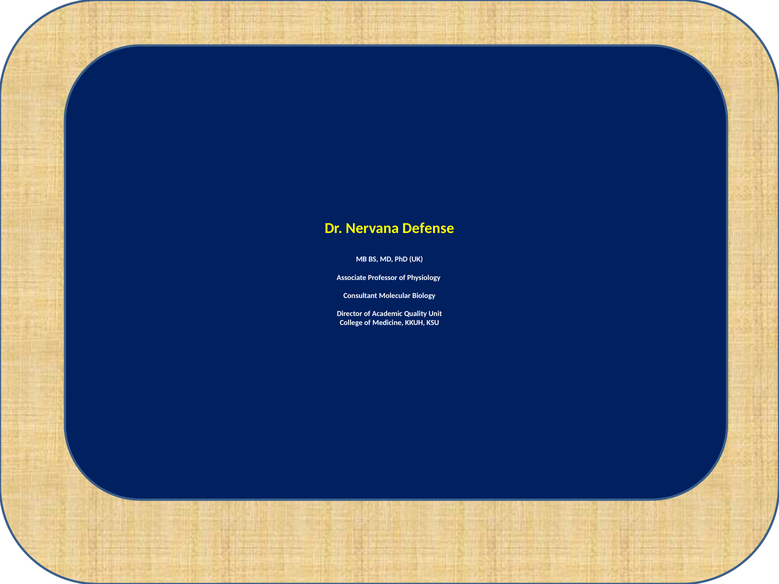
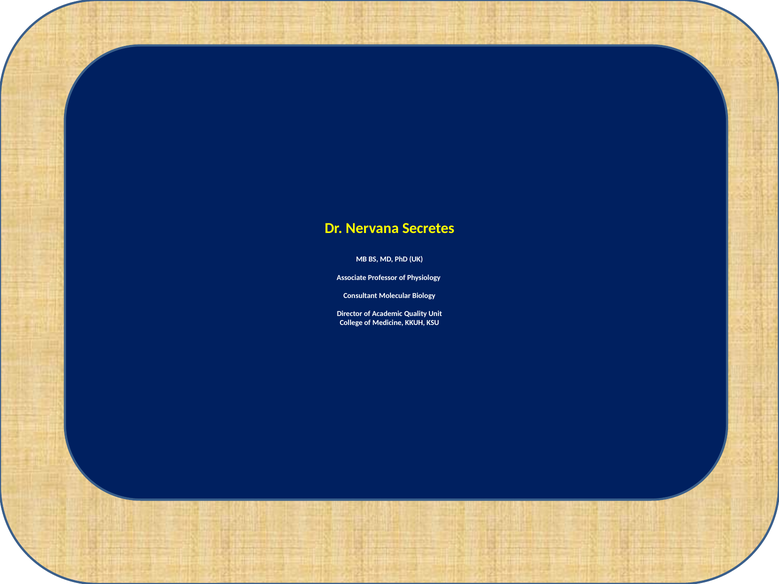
Defense: Defense -> Secretes (428, 228)
